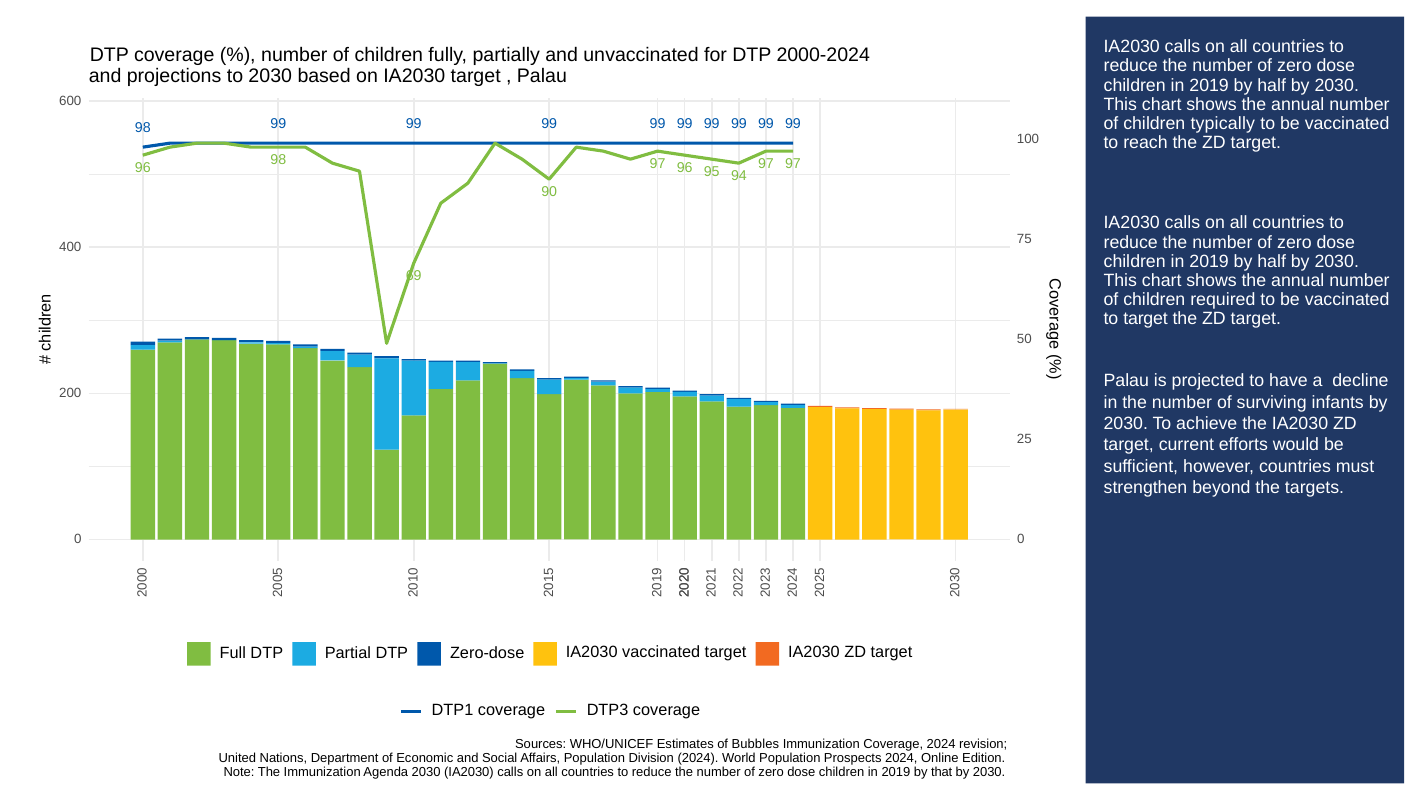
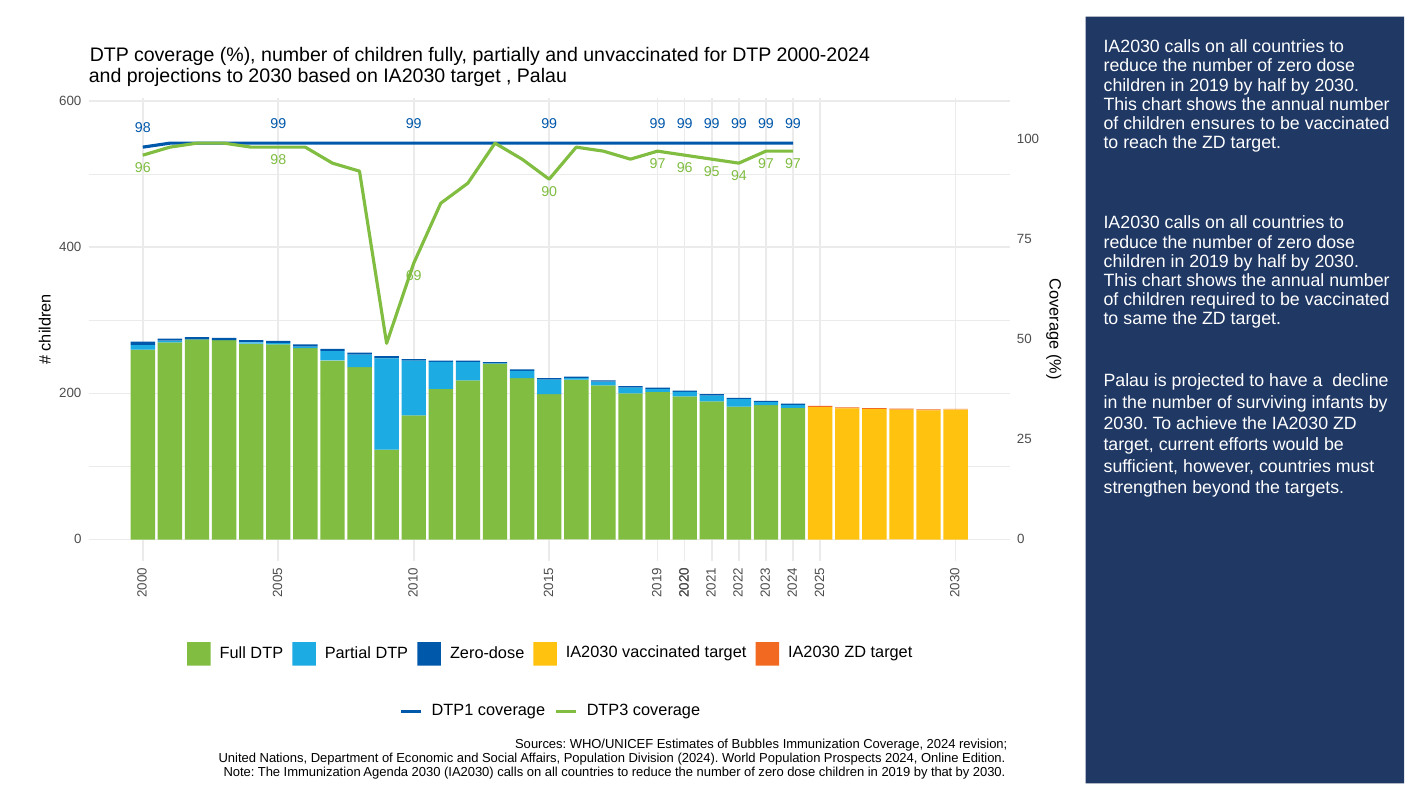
typically: typically -> ensures (1223, 124)
to target: target -> same (1145, 319)
